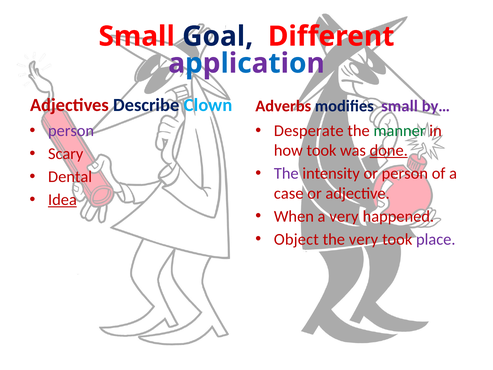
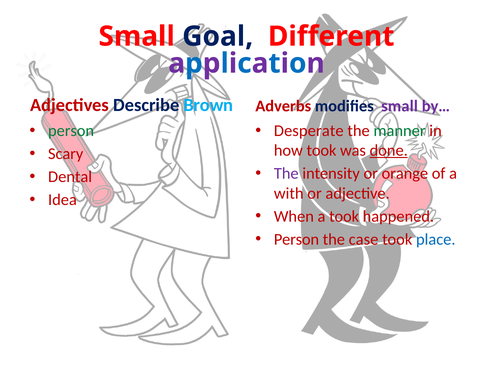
Clown: Clown -> Brown (208, 105)
person colour: purple -> green (71, 131)
or person: person -> orange (405, 173)
case: case -> with (289, 193)
Idea underline: present -> none (62, 200)
a very: very -> took (344, 216)
Object: Object -> Person (296, 239)
the very: very -> case (364, 239)
place colour: purple -> blue (436, 239)
